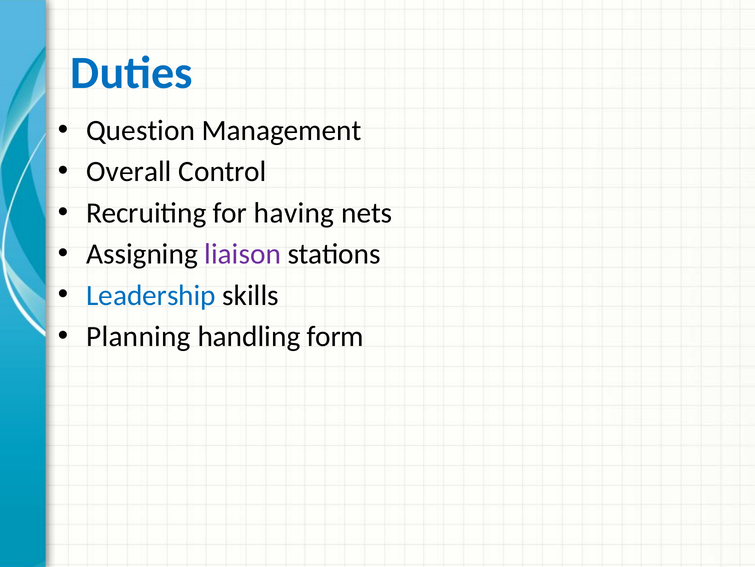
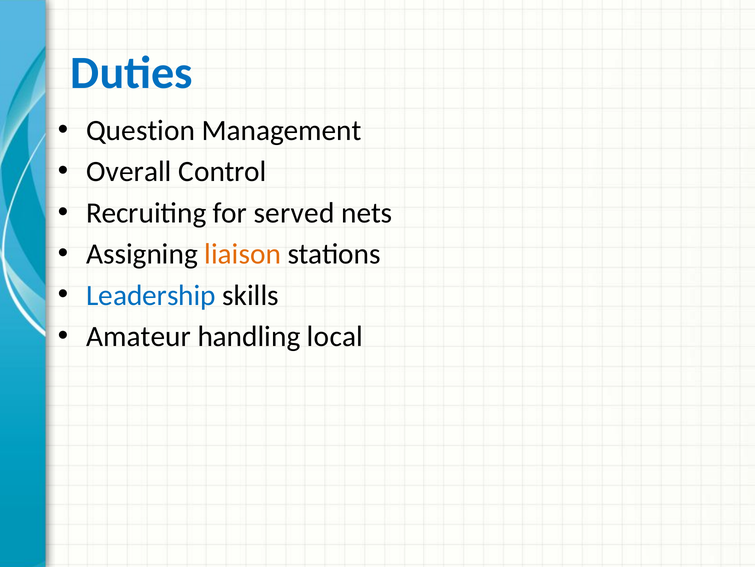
having: having -> served (294, 213)
liaison colour: purple -> orange (243, 254)
Planning: Planning -> Amateur (139, 336)
form: form -> local (335, 336)
